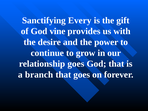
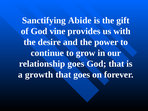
Every: Every -> Abide (80, 20)
branch: branch -> growth (39, 75)
